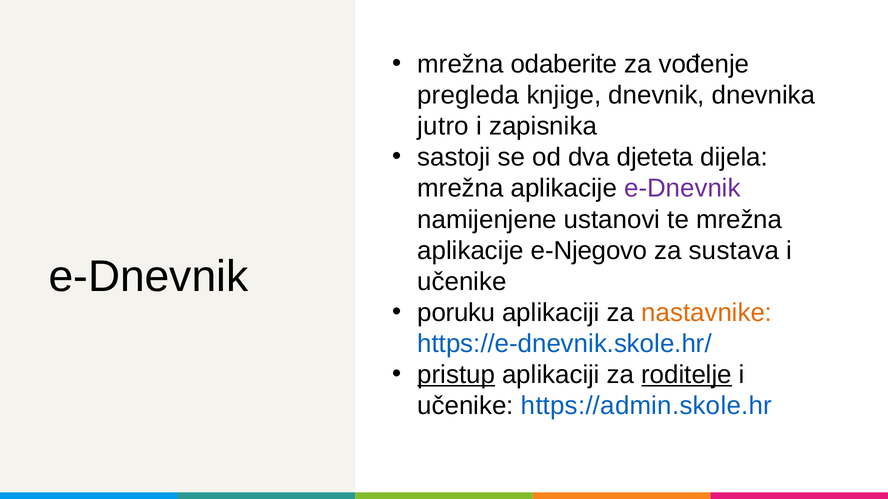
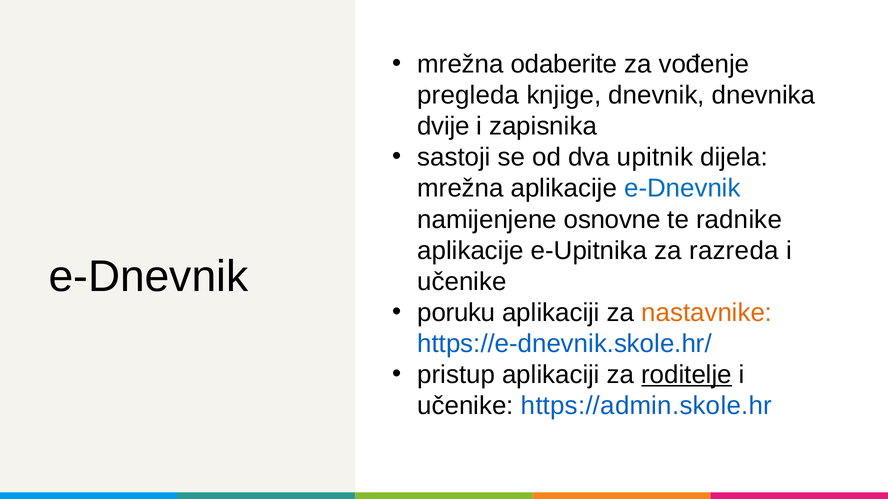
jutro: jutro -> dvije (443, 126)
djeteta: djeteta -> upitnik (655, 158)
e-Dnevnik colour: purple -> blue (682, 189)
ustanovi: ustanovi -> osnovne (612, 220)
te mrežna: mrežna -> radnike (739, 220)
e-Njegovo: e-Njegovo -> e-Upitnika (589, 251)
sustava: sustava -> razreda (734, 251)
pristup underline: present -> none (456, 375)
